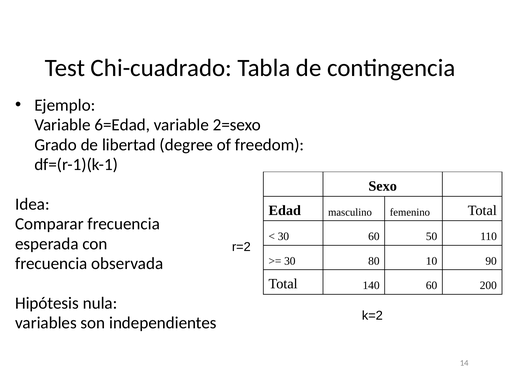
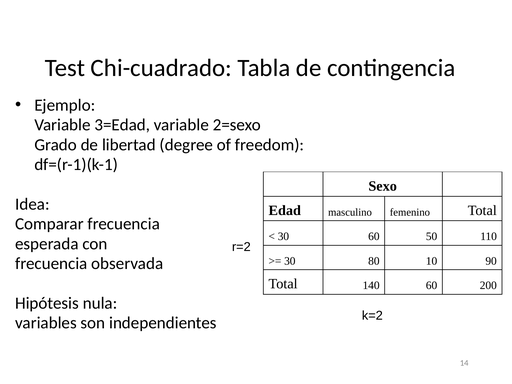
6=Edad: 6=Edad -> 3=Edad (122, 125)
